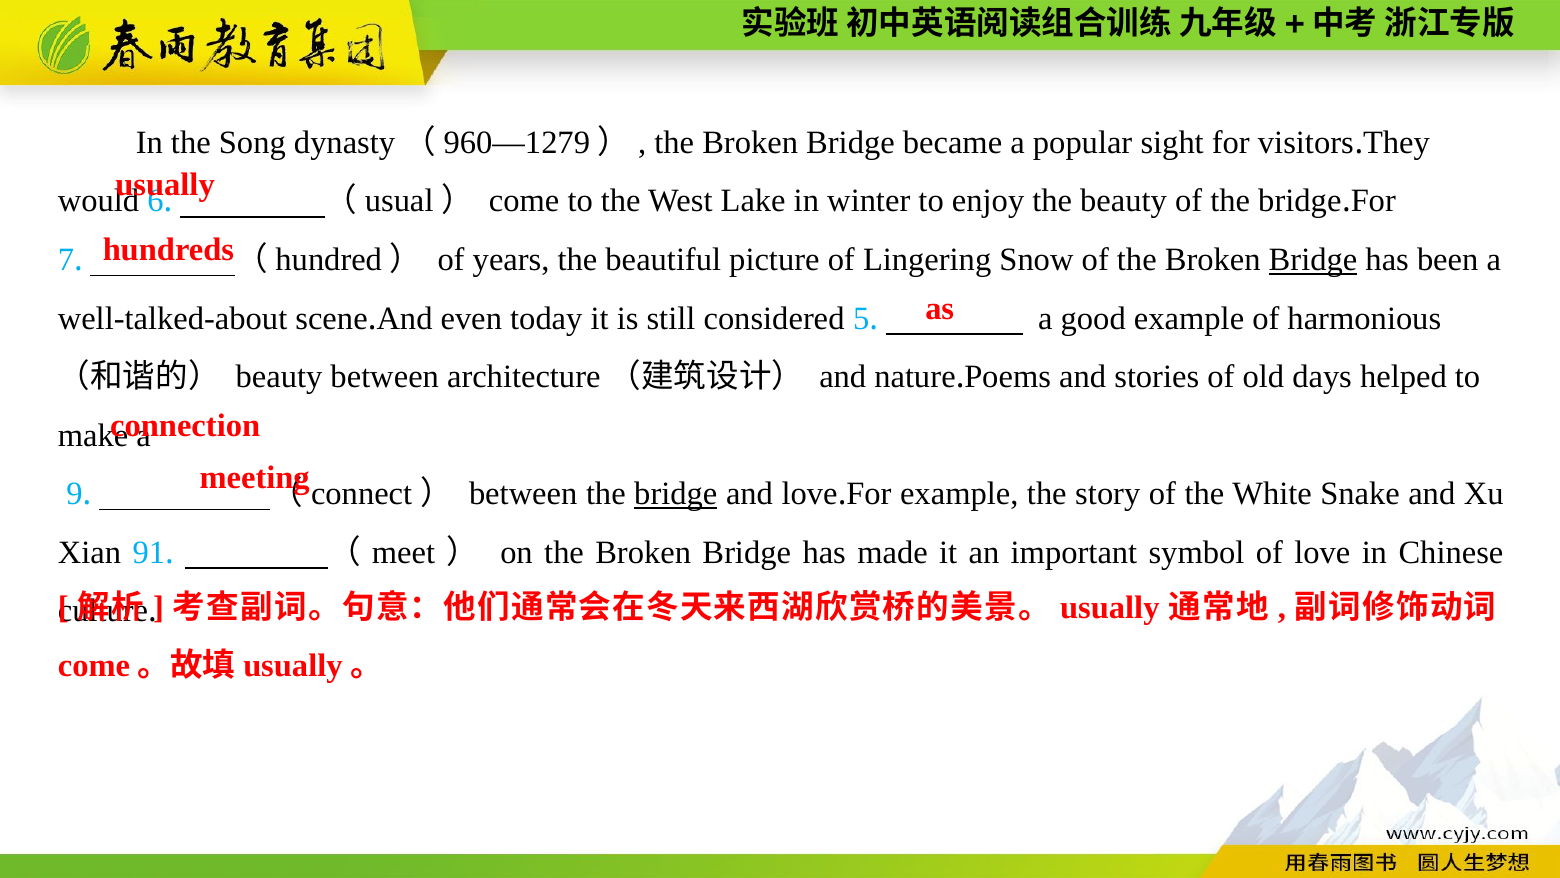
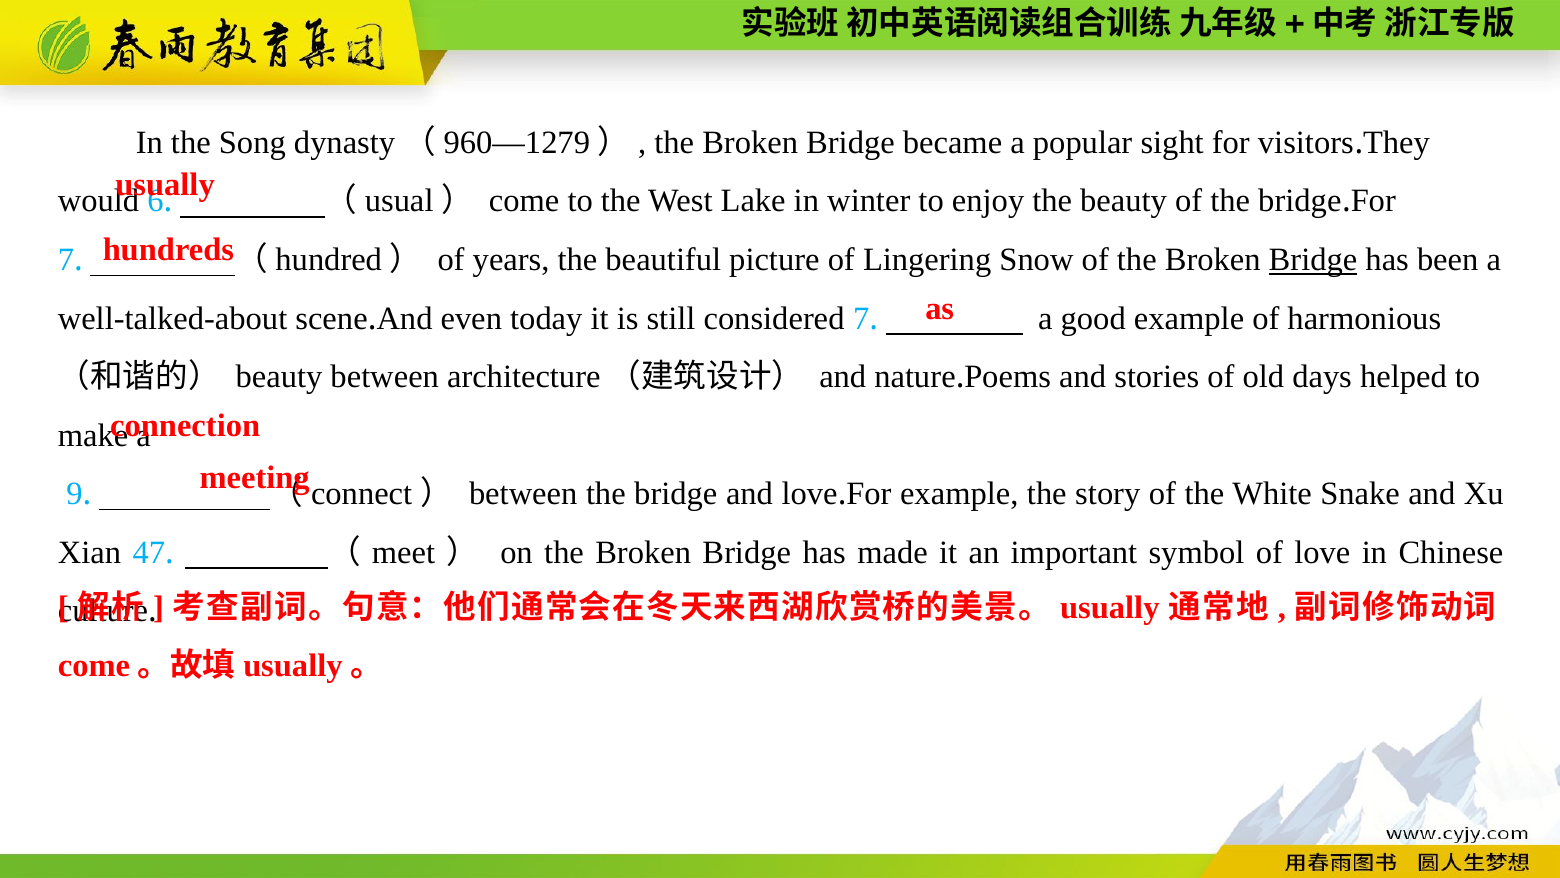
considered 5: 5 -> 7 (861, 318)
bridge underline: present -> none (676, 494)
91: 91 -> 47 (149, 552)
